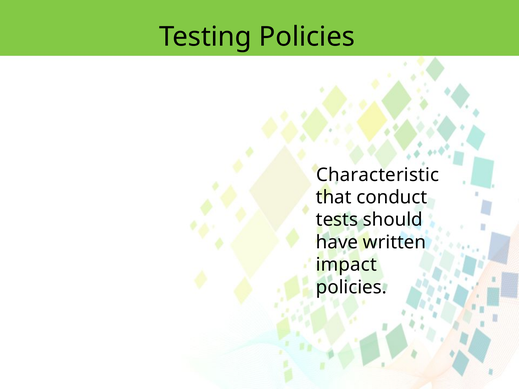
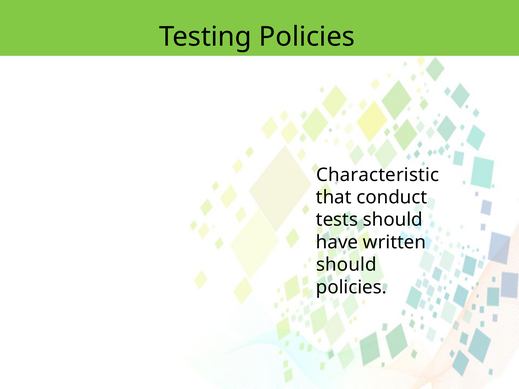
impact: impact -> should (346, 265)
